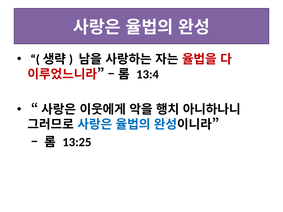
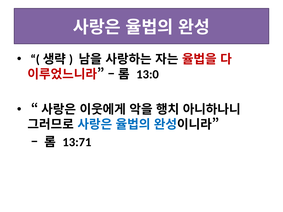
13:4: 13:4 -> 13:0 (148, 74)
13:25: 13:25 -> 13:71 (77, 142)
